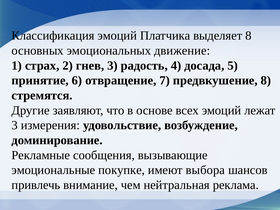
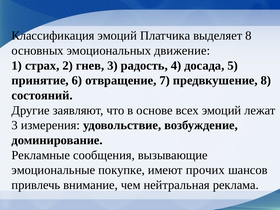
стремятся: стремятся -> состояний (42, 95)
выбора: выбора -> прочих (205, 170)
